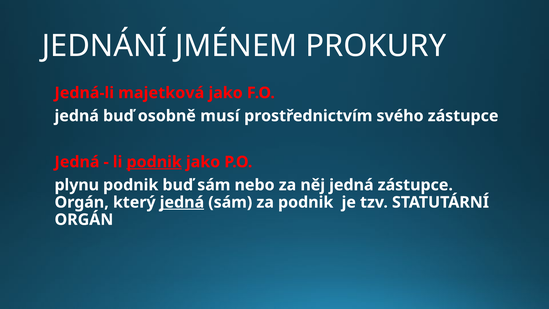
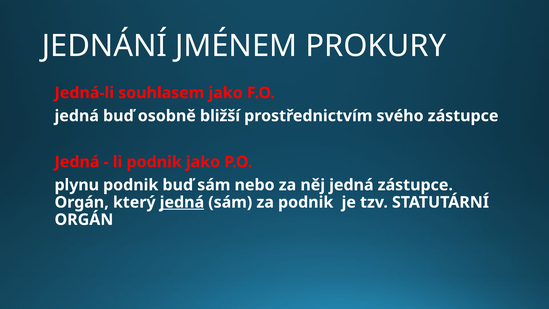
majetková: majetková -> souhlasem (161, 93)
musí: musí -> bližší (220, 116)
podnik underline: present -> none (154, 162)
